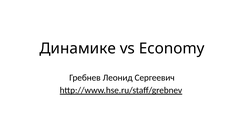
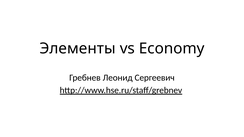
Динамике: Динамике -> Элементы (78, 49)
